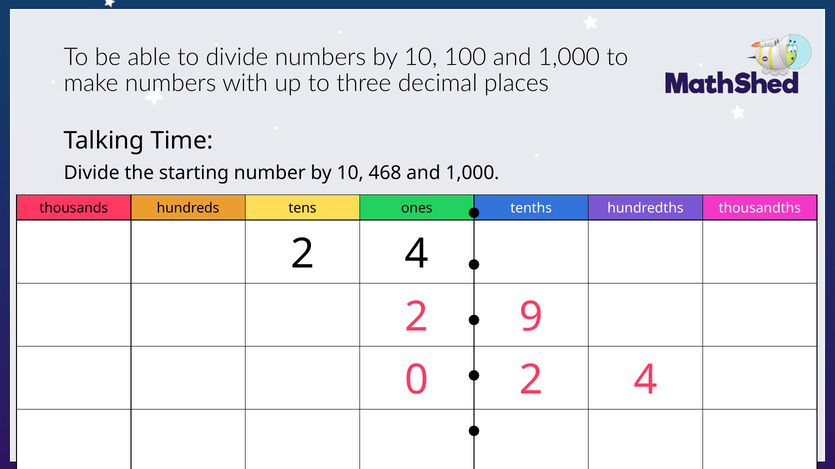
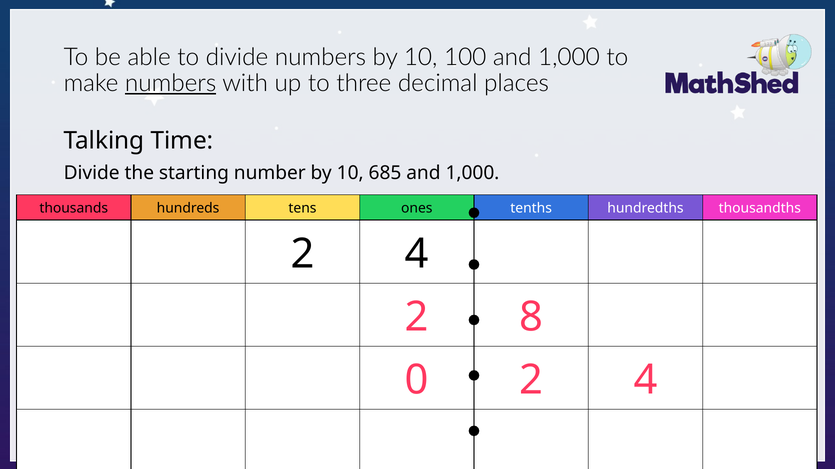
numbers underline: none -> present (171, 83)
468: 468 -> 685 (385, 173)
9: 9 -> 8 (531, 318)
